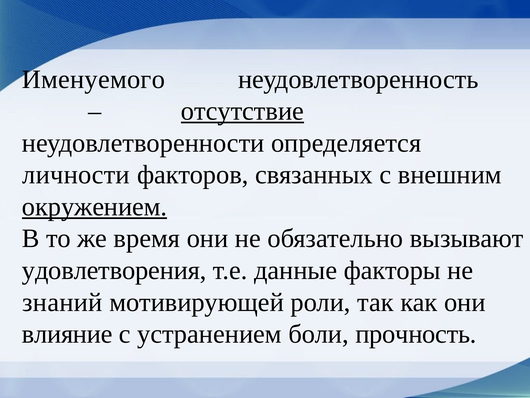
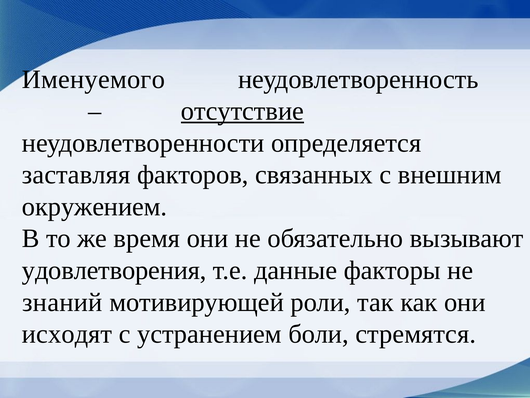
личности: личности -> заставляя (76, 175)
окружением underline: present -> none (95, 206)
влияние: влияние -> исходят (67, 334)
прочность: прочность -> стремятся (416, 334)
